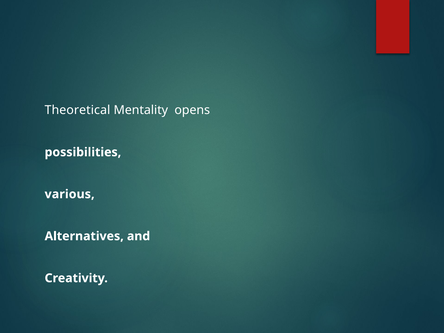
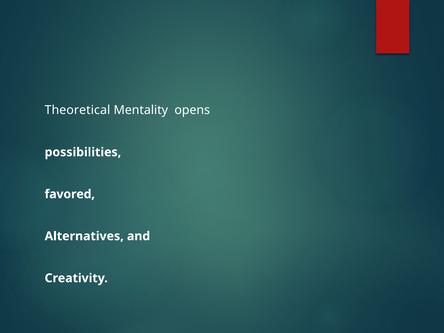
various: various -> favored (70, 194)
